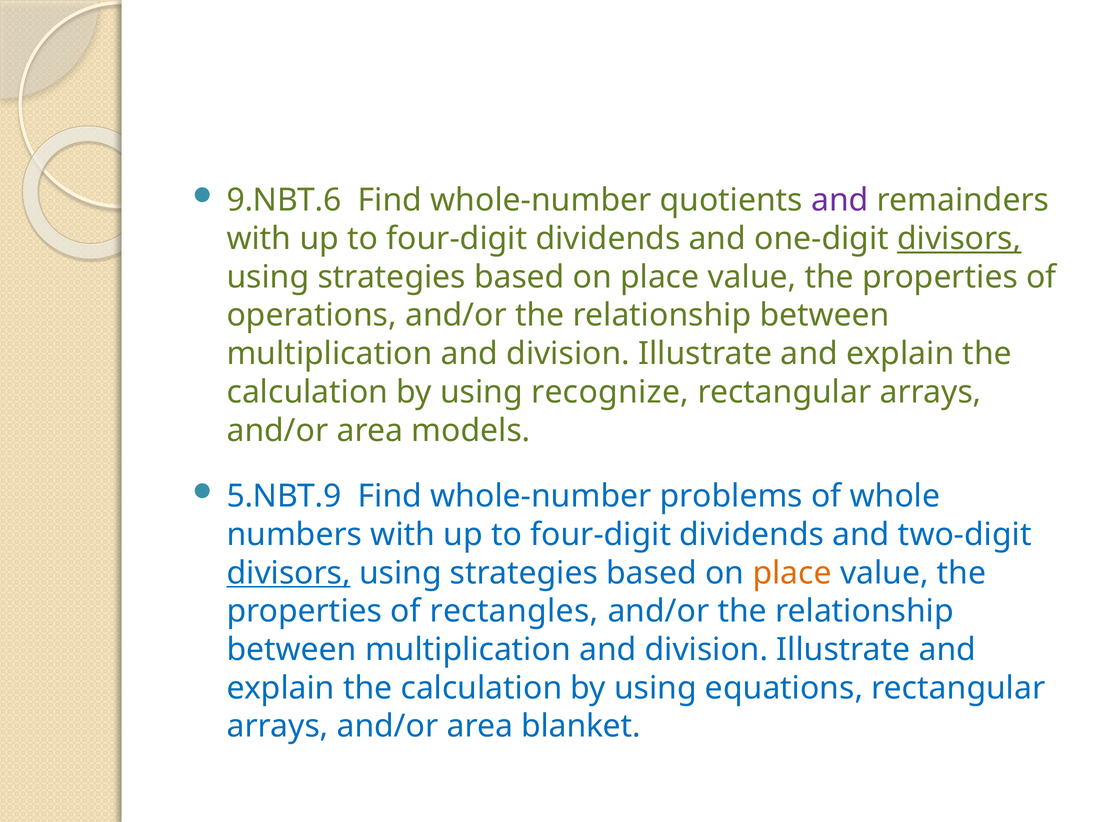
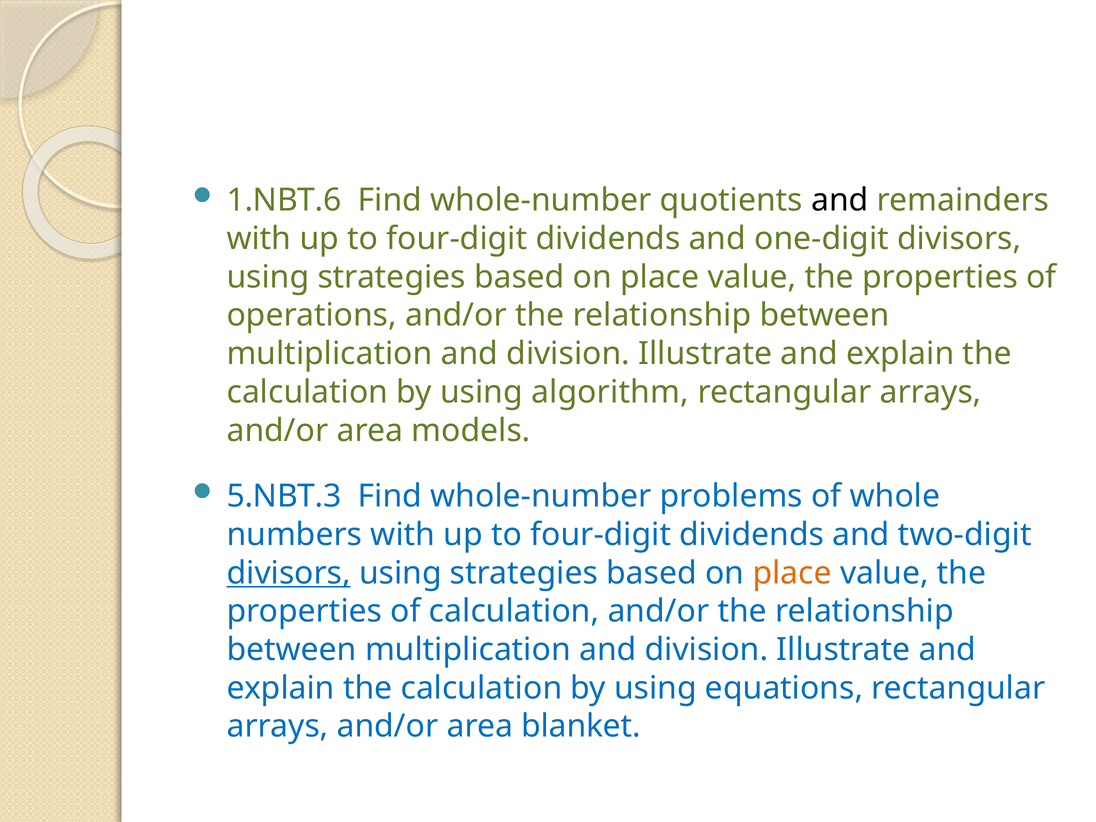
9.NBT.6: 9.NBT.6 -> 1.NBT.6 (284, 200)
and colour: purple -> black (840, 200)
divisors underline: present -> none (959, 239)
recognize: recognize -> algorithm (610, 392)
5.NBT.9: 5.NBT.9 -> 5.NBT.3 (284, 496)
of rectangles: rectangles -> calculation (514, 611)
